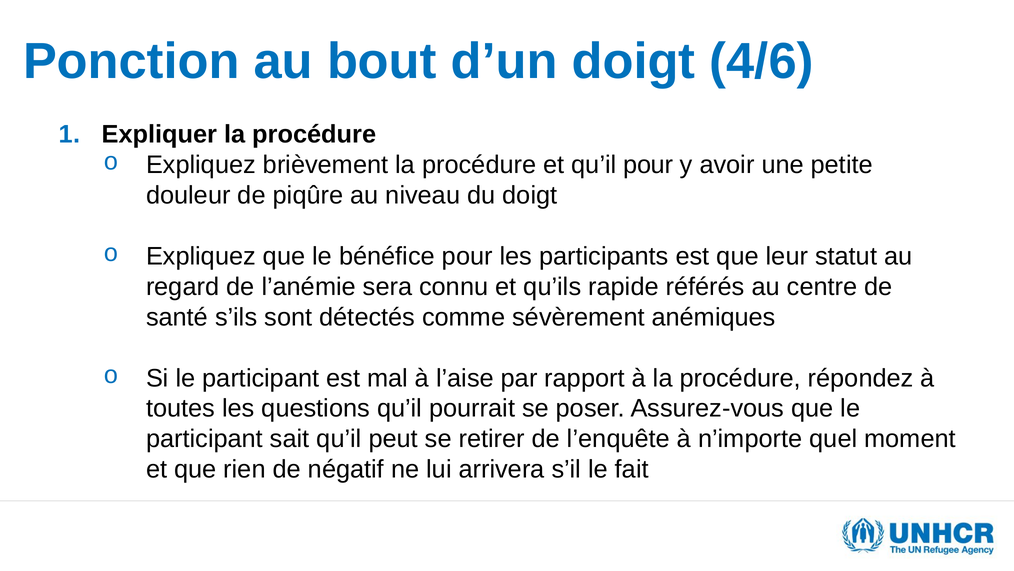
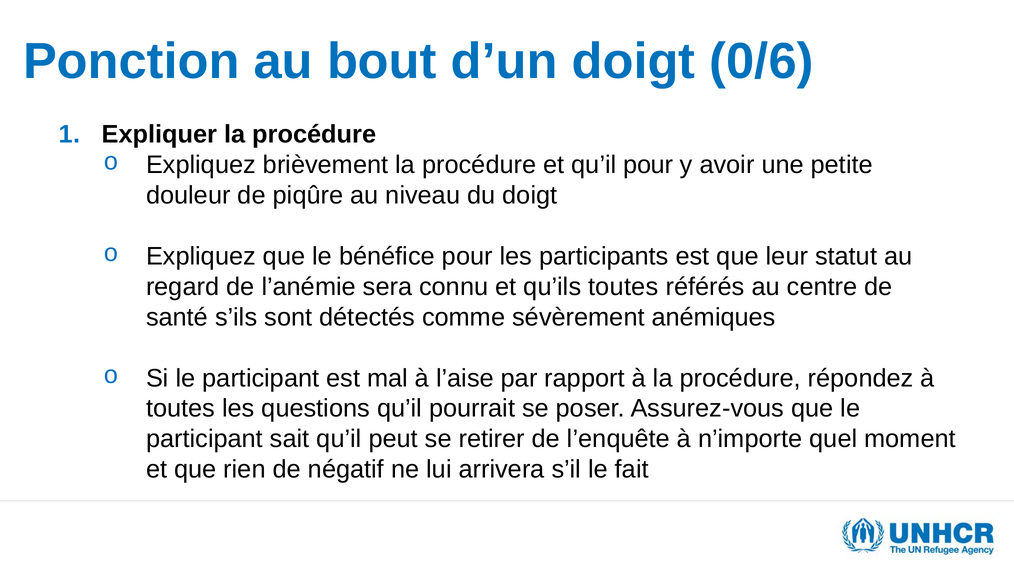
4/6: 4/6 -> 0/6 (762, 62)
qu’ils rapide: rapide -> toutes (623, 286)
